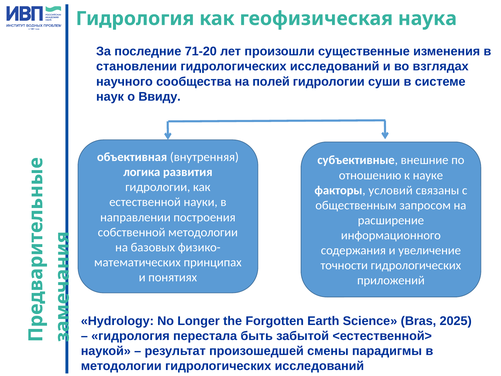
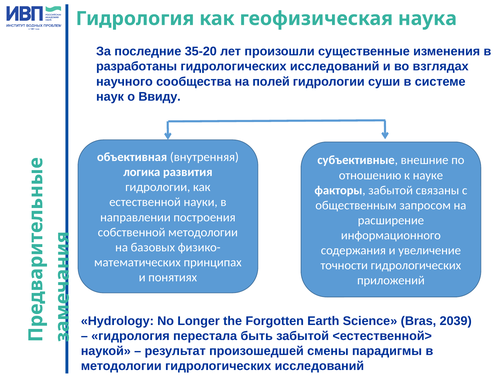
71-20: 71-20 -> 35-20 (201, 51)
становлении: становлении -> разработаны (137, 66)
факторы условий: условий -> забытой (391, 190)
2025: 2025 -> 2039 (456, 321)
